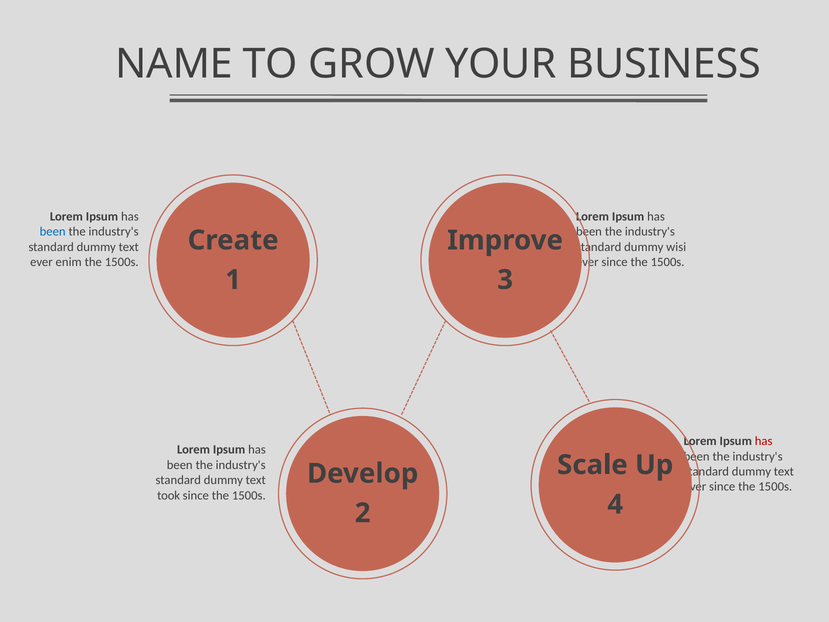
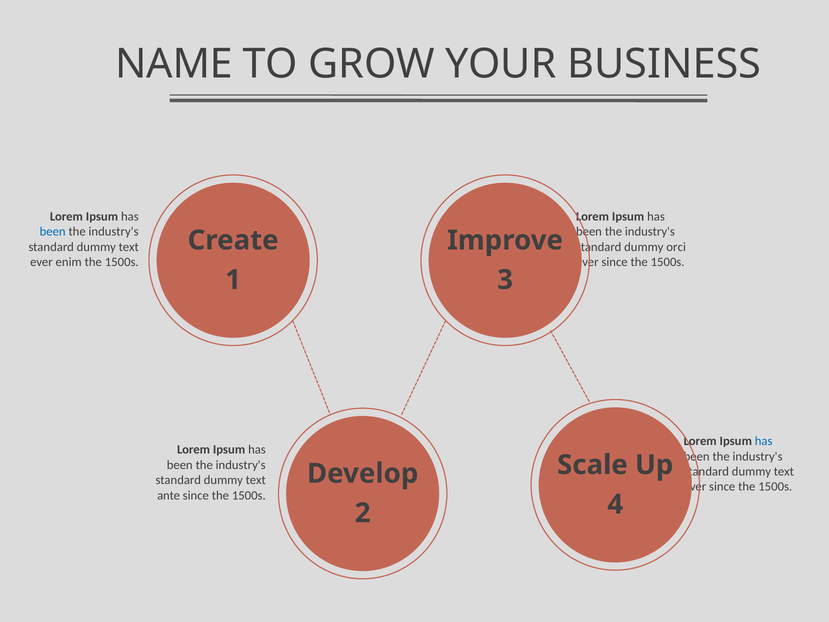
wisi: wisi -> orci (676, 247)
has colour: red -> blue (764, 441)
took: took -> ante (169, 495)
